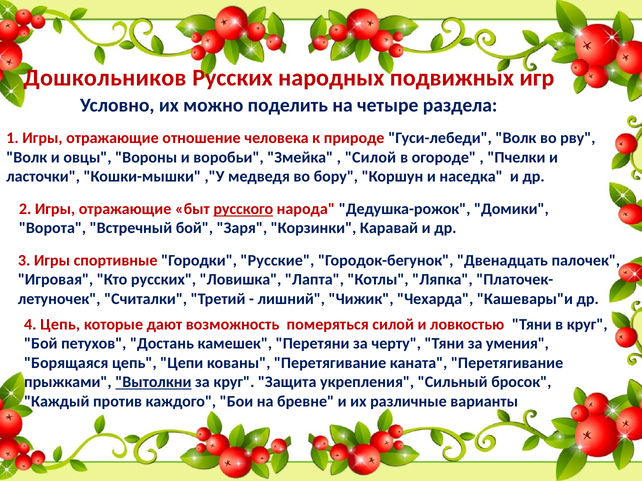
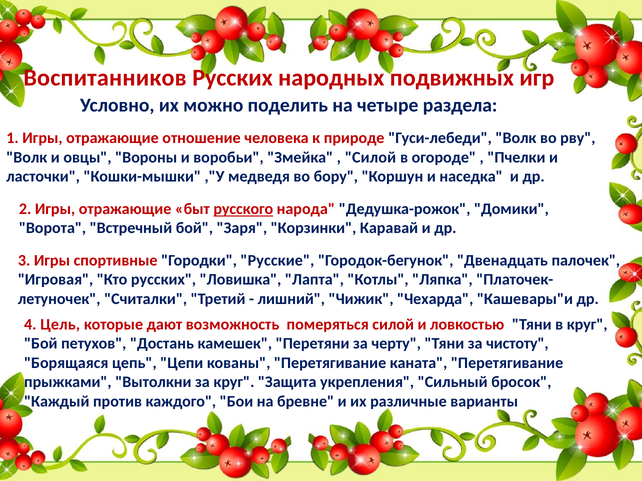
Дошкольников: Дошкольников -> Воспитанников (105, 78)
4 Цепь: Цепь -> Цель (60, 325)
умения: умения -> чистоту (517, 344)
Вытолкни underline: present -> none (153, 382)
